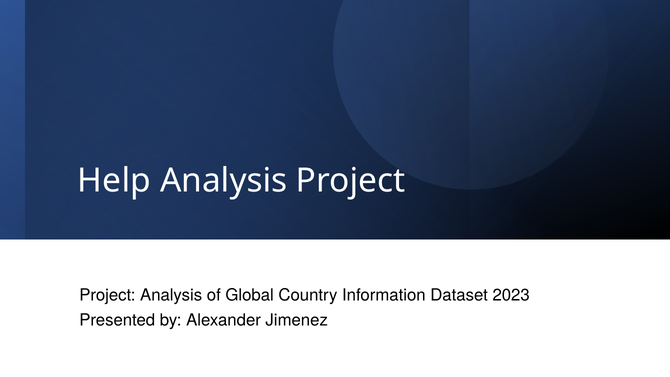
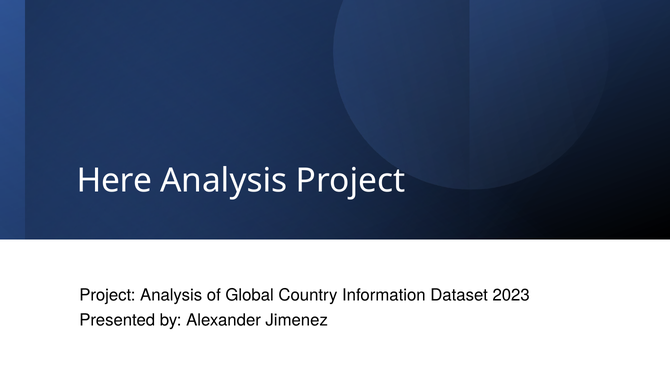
Help: Help -> Here (114, 181)
